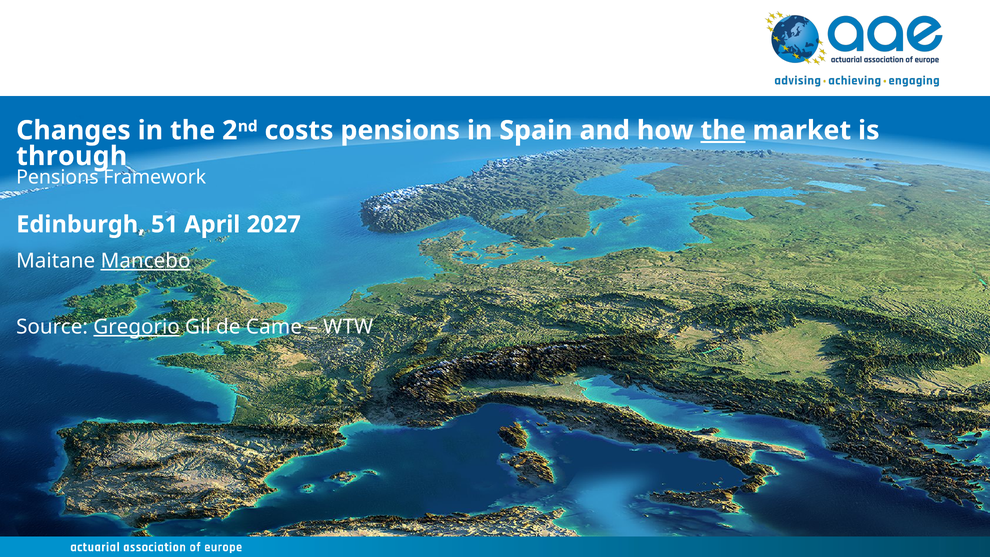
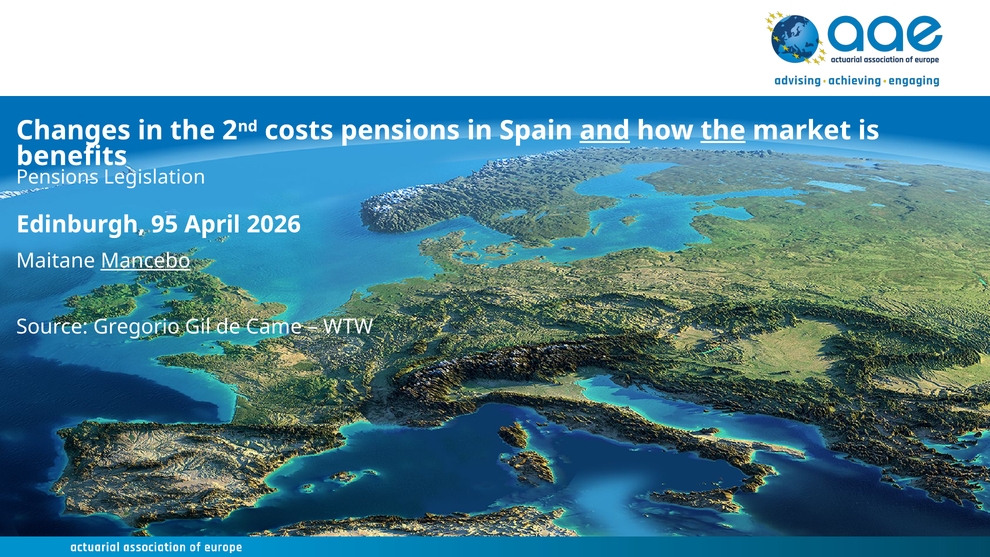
and underline: none -> present (605, 130)
through: through -> benefits (72, 156)
Framework: Framework -> Legislation (155, 177)
51: 51 -> 95 (165, 224)
2027: 2027 -> 2026 (274, 224)
Gregorio underline: present -> none (137, 327)
